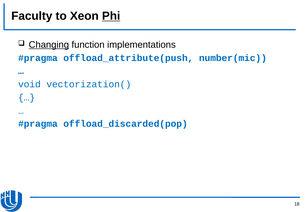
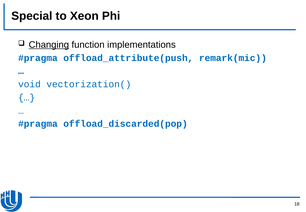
Faculty: Faculty -> Special (32, 16)
Phi underline: present -> none (111, 16)
number(mic: number(mic -> remark(mic (233, 58)
